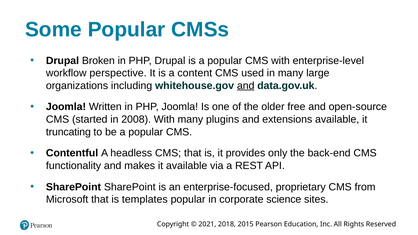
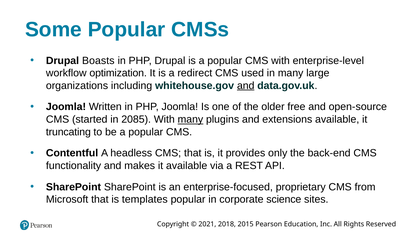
Broken: Broken -> Boasts (98, 61)
perspective: perspective -> optimization (118, 73)
content: content -> redirect (195, 73)
2008: 2008 -> 2085 (136, 119)
many underline: none -> present (190, 119)
